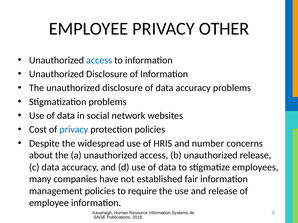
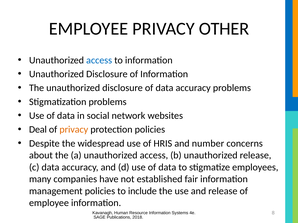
Cost: Cost -> Deal (38, 130)
privacy colour: blue -> orange (74, 130)
require: require -> include (142, 191)
